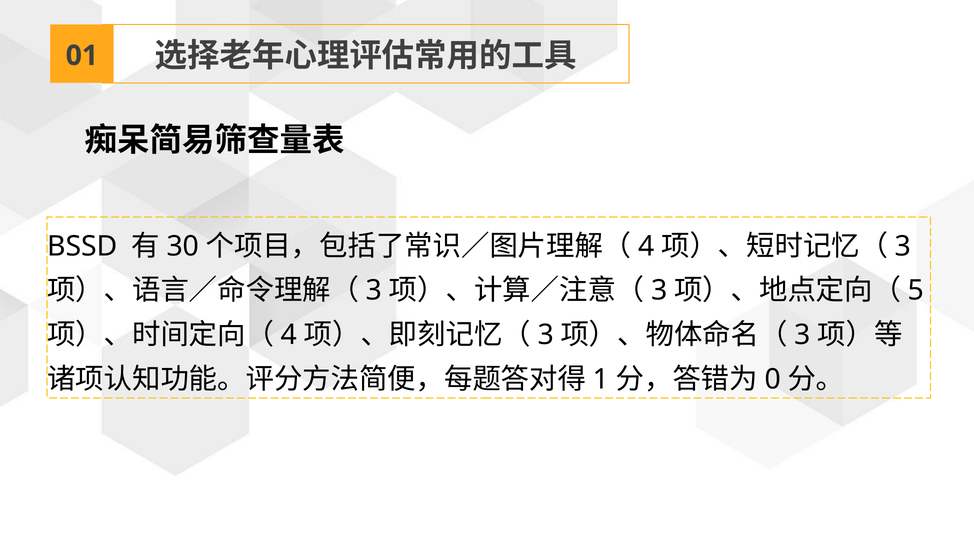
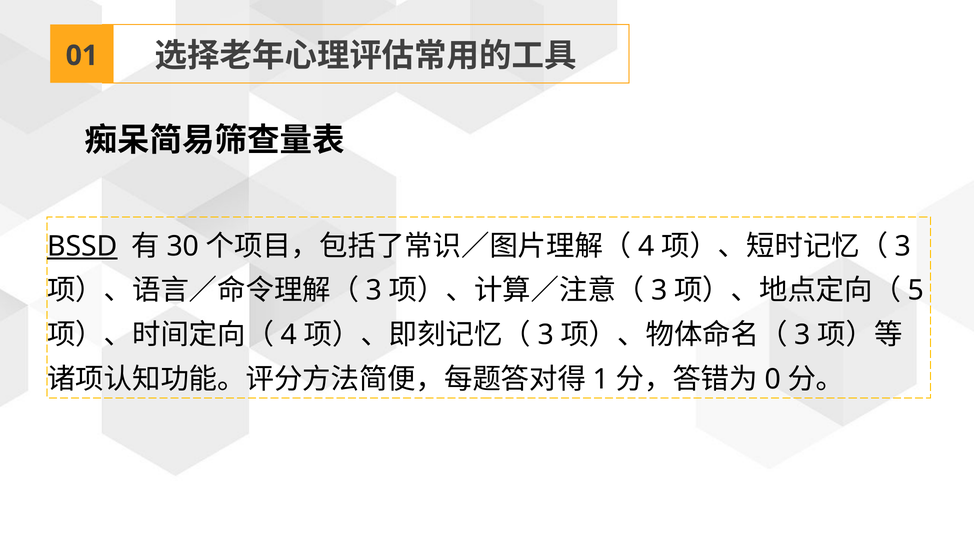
BSSD underline: none -> present (82, 246)
